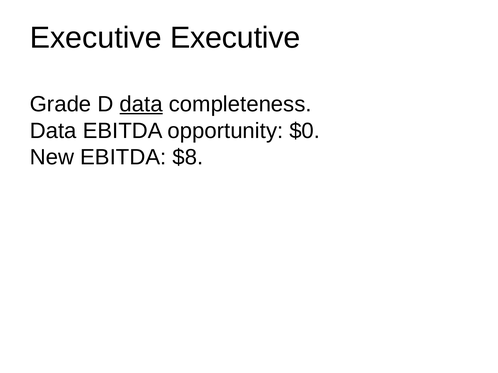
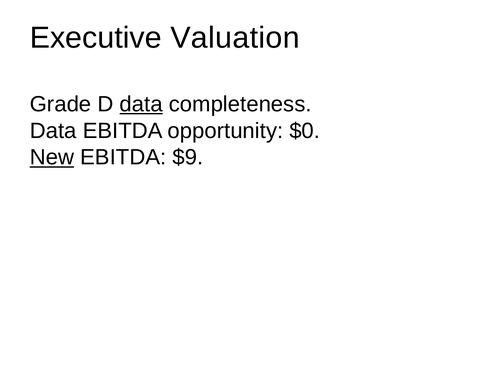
Executive Executive: Executive -> Valuation (235, 38)
New underline: none -> present (52, 158)
$8: $8 -> $9 (188, 158)
